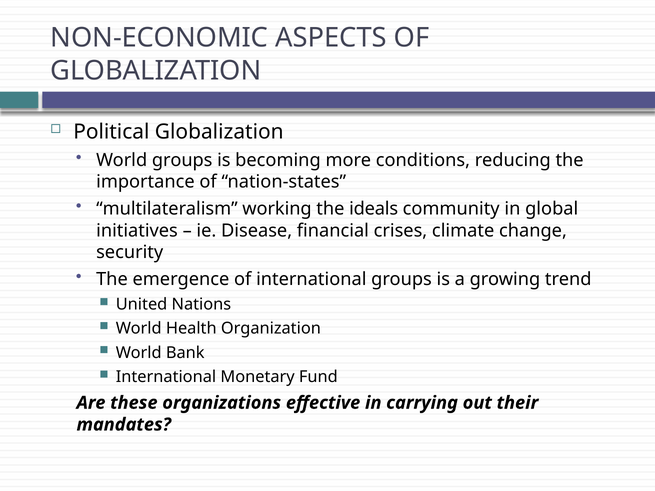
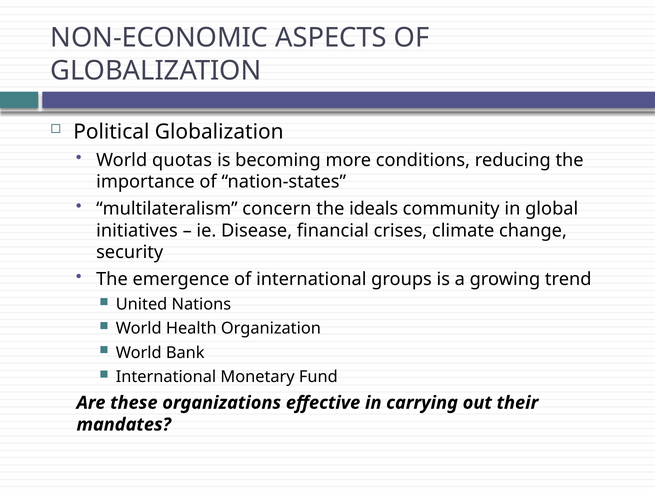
World groups: groups -> quotas (182, 160)
working: working -> concern (277, 209)
